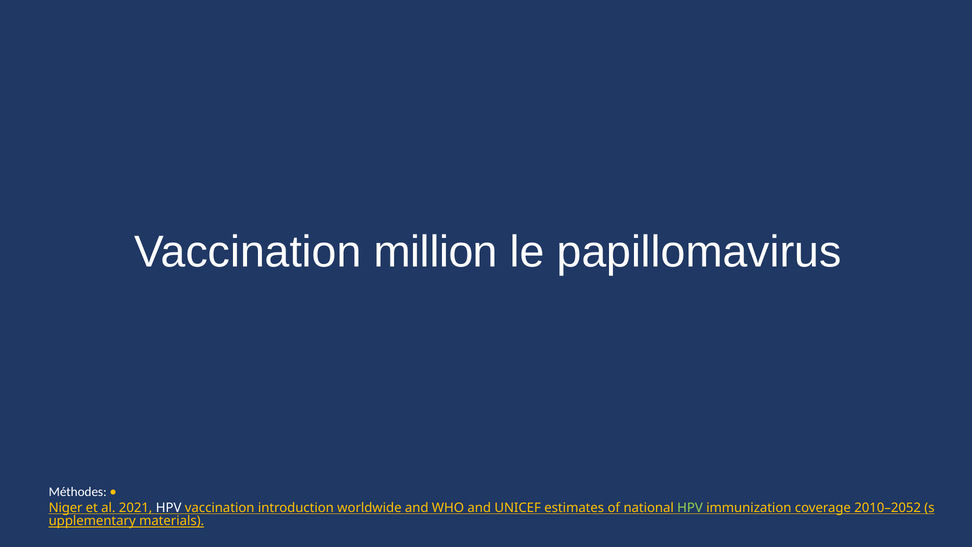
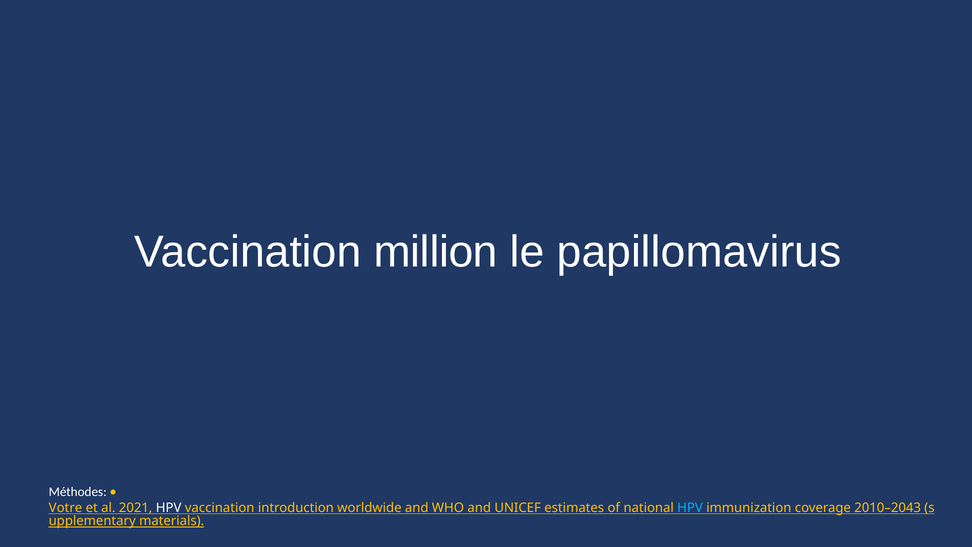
Niger: Niger -> Votre (65, 508)
HPV colour: light green -> light blue (690, 508)
2010–2052: 2010–2052 -> 2010–2043 (888, 508)
